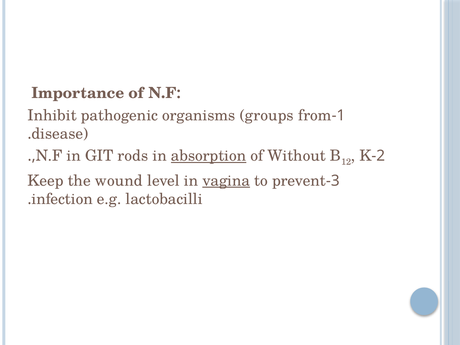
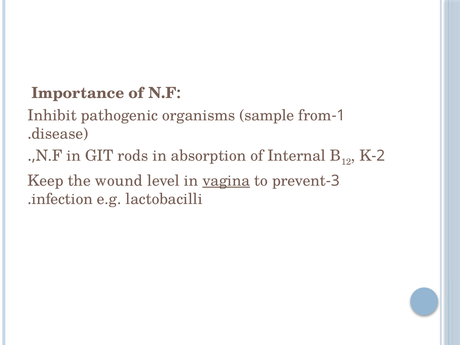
groups: groups -> sample (267, 115)
absorption underline: present -> none (209, 156)
Without: Without -> Internal (297, 156)
